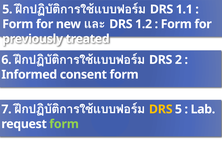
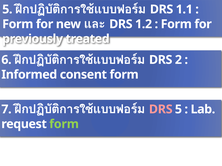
DRS colour: yellow -> pink (161, 110)
